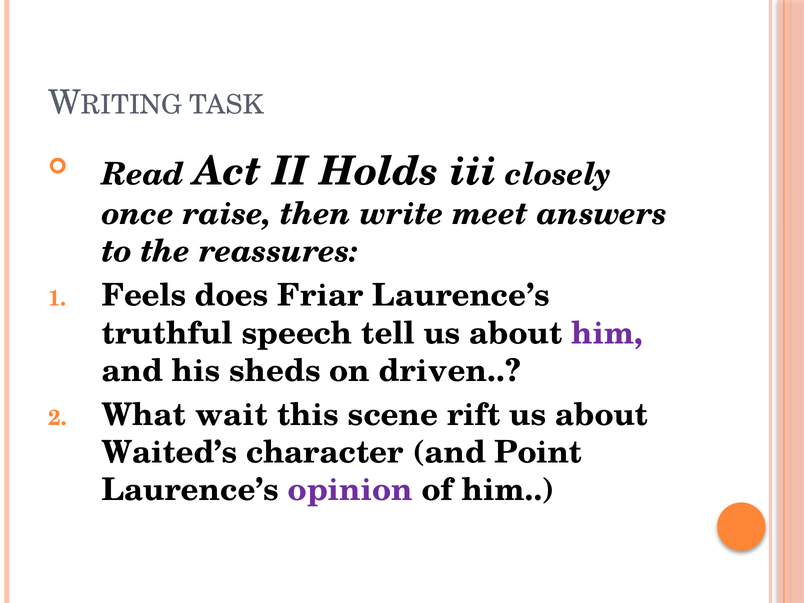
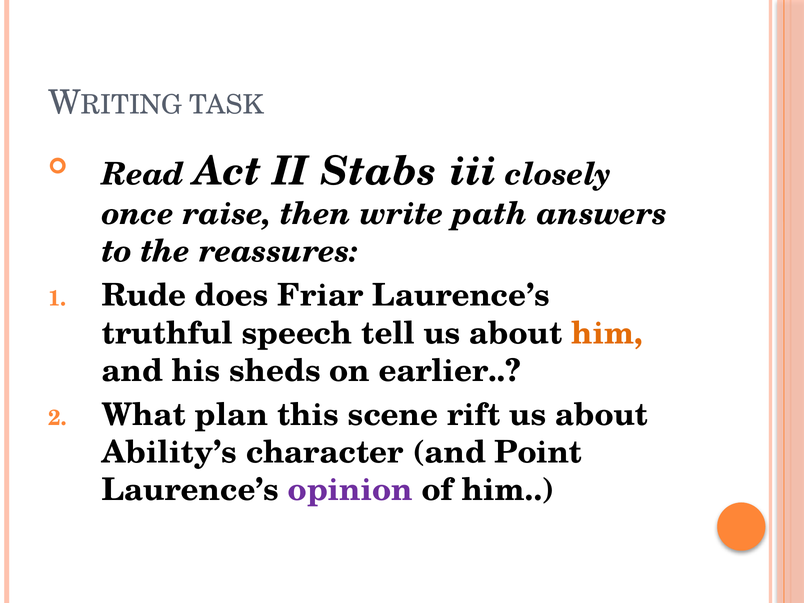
Holds: Holds -> Stabs (379, 172)
meet: meet -> path (490, 214)
Feels: Feels -> Rude (144, 296)
him colour: purple -> orange (607, 333)
driven: driven -> earlier (450, 371)
wait: wait -> plan (232, 415)
Waited’s: Waited’s -> Ability’s (169, 453)
